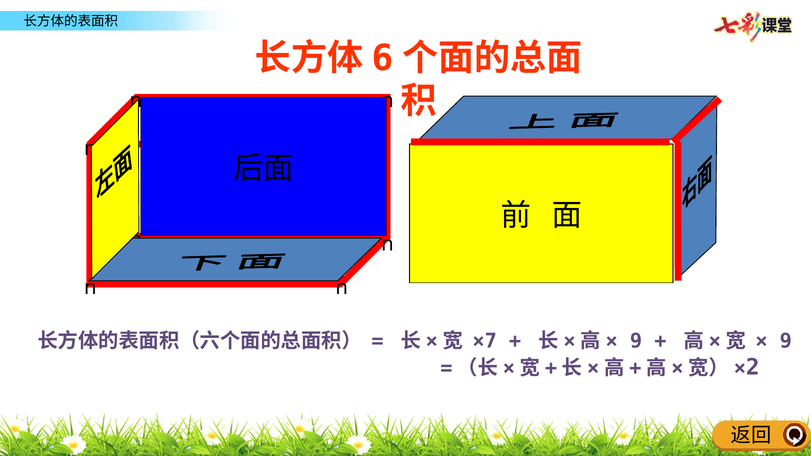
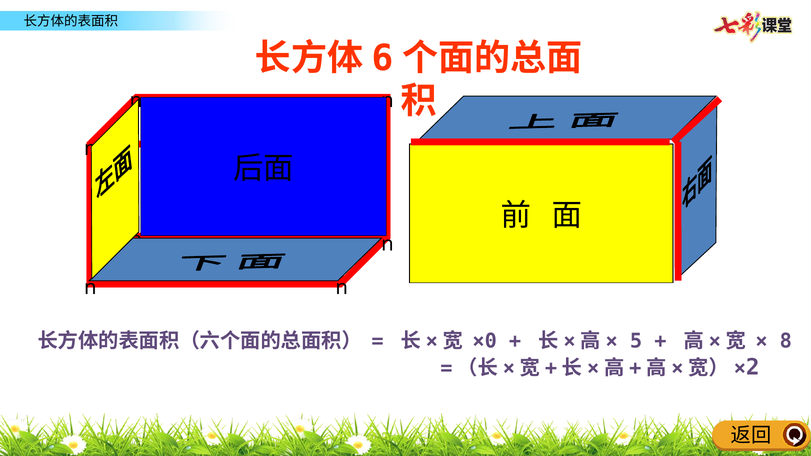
×7: ×7 -> ×0 (485, 341)
9: 9 -> 5 (636, 341)
9: 9 -> 8 (786, 341)
